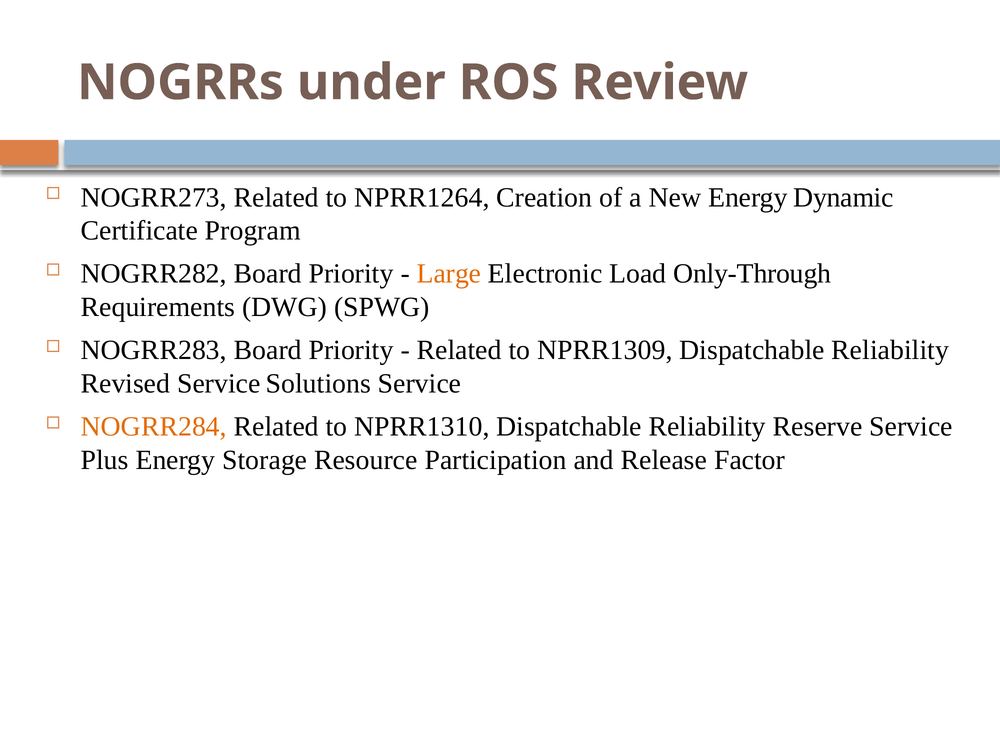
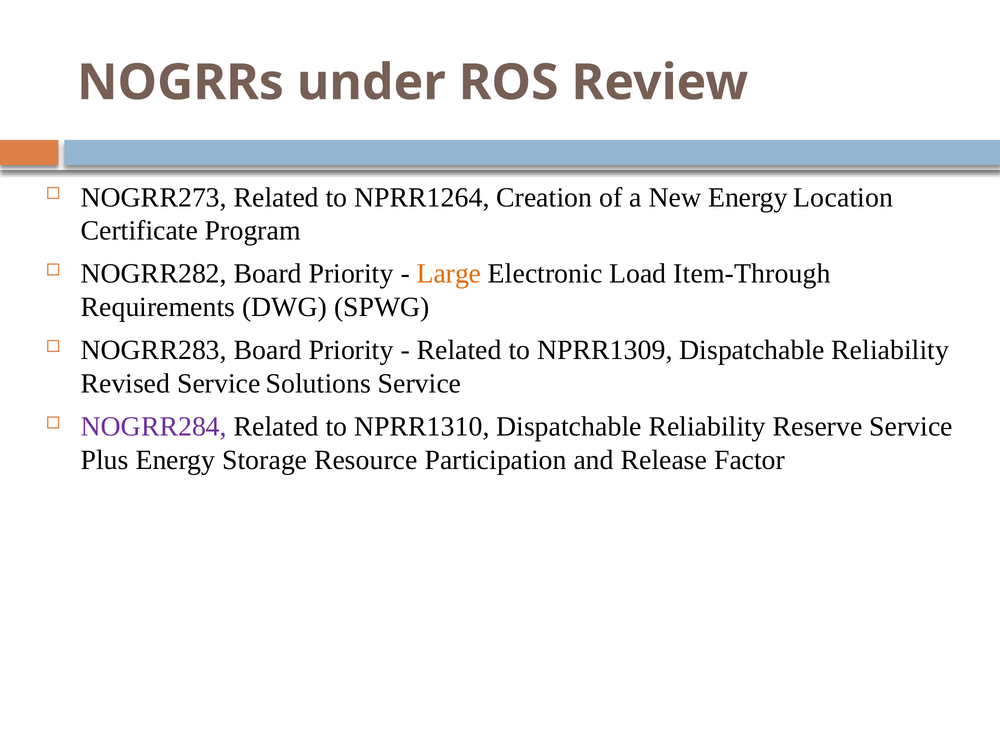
Dynamic: Dynamic -> Location (843, 197)
Only-Through: Only-Through -> Item-Through (752, 274)
NOGRR284 colour: orange -> purple (154, 427)
